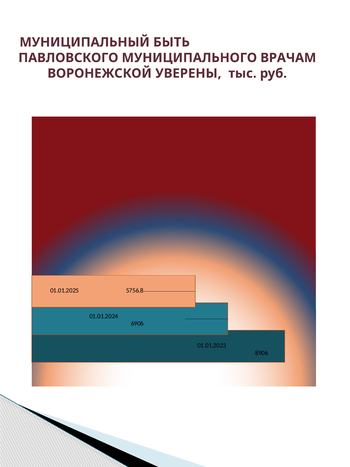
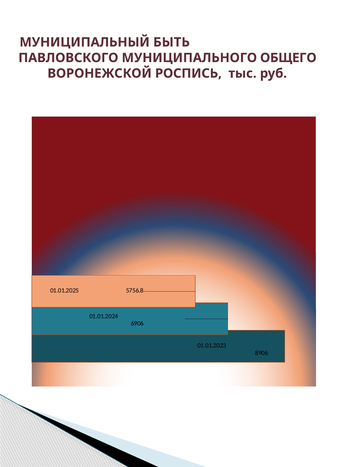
ВРАЧАМ: ВРАЧАМ -> ОБЩЕГО (288, 58)
УВЕРЕНЫ: УВЕРЕНЫ -> РОСПИСЬ (188, 73)
